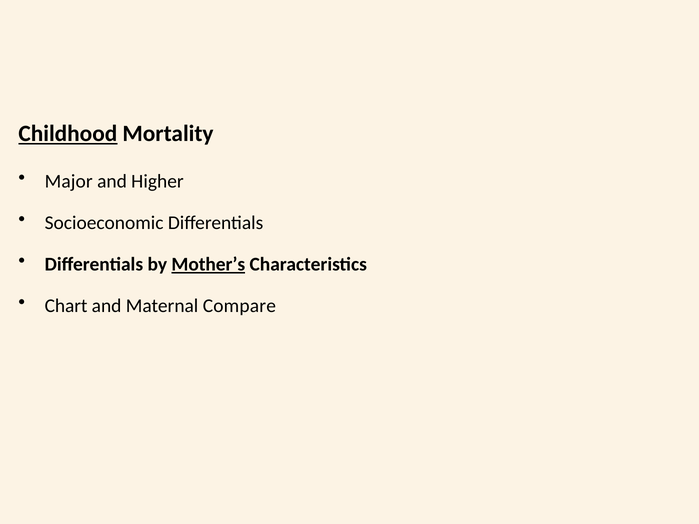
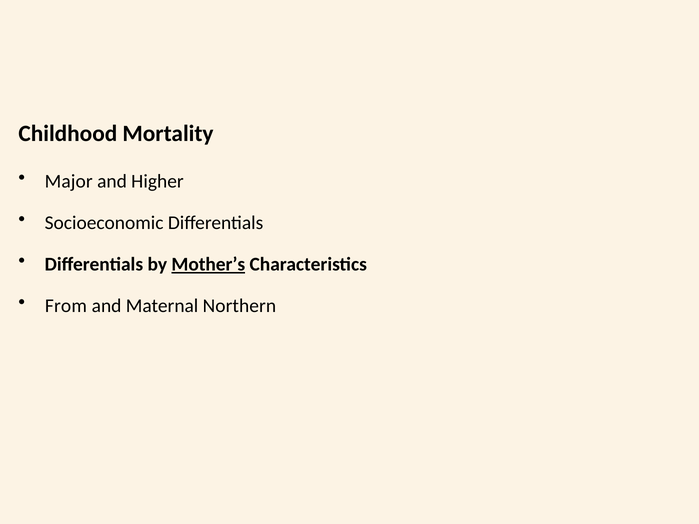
Childhood underline: present -> none (68, 134)
Chart: Chart -> From (66, 306)
Compare: Compare -> Northern (239, 306)
